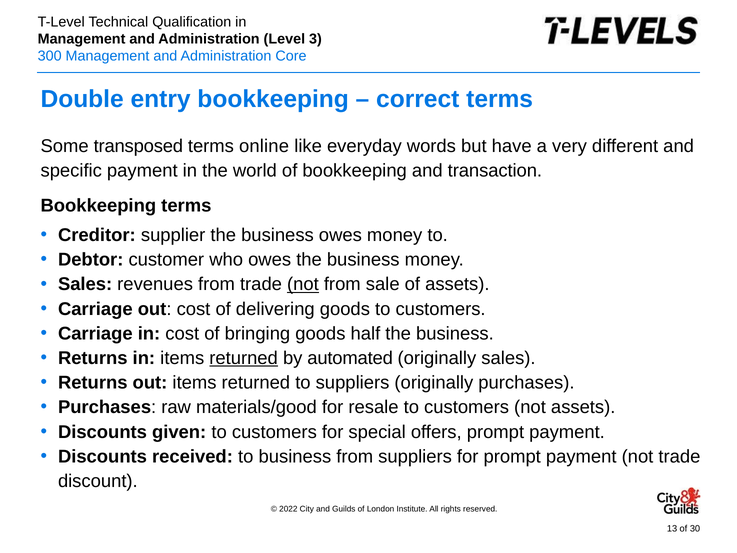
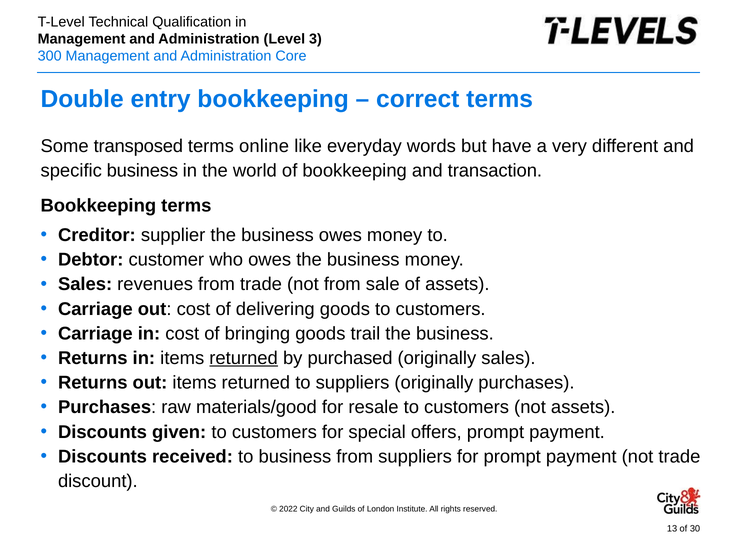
specific payment: payment -> business (142, 171)
not underline: present -> none (303, 284)
half: half -> trail (365, 333)
automated: automated -> purchased (350, 358)
